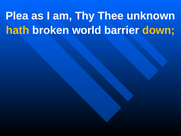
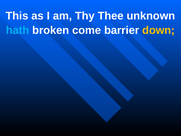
Plea: Plea -> This (17, 16)
hath colour: yellow -> light blue (18, 30)
world: world -> come (87, 30)
